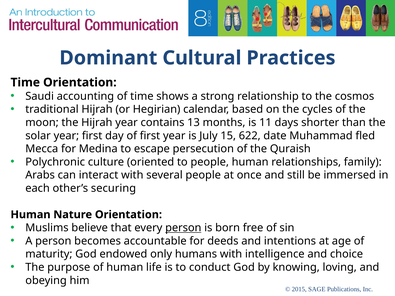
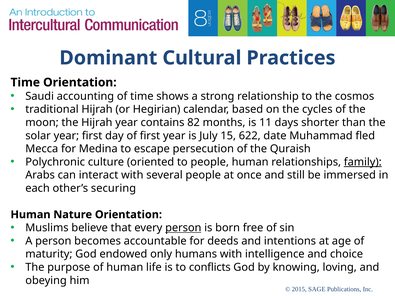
13: 13 -> 82 (194, 123)
family underline: none -> present (363, 162)
conduct: conduct -> conflicts (210, 267)
